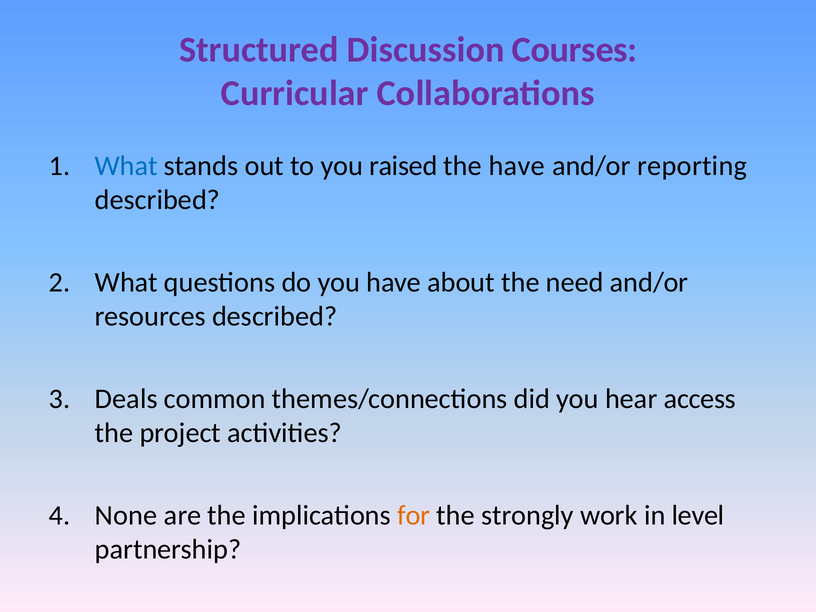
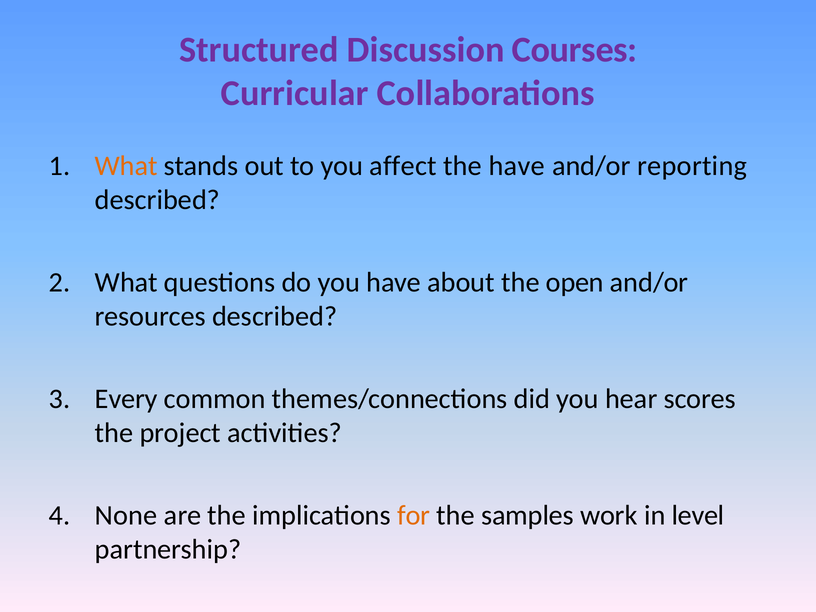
What colour: blue -> orange (126, 166)
raised: raised -> affect (403, 166)
need: need -> open (575, 282)
Deals: Deals -> Every (126, 399)
access: access -> scores (700, 399)
strongly: strongly -> samples (528, 515)
